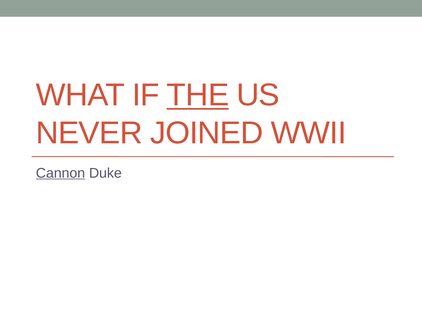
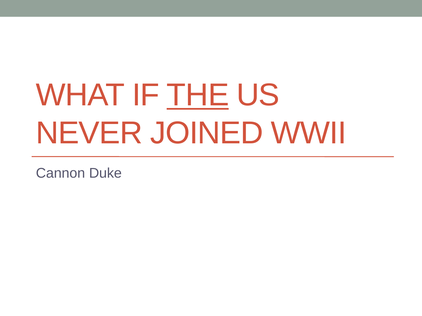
Cannon underline: present -> none (60, 173)
